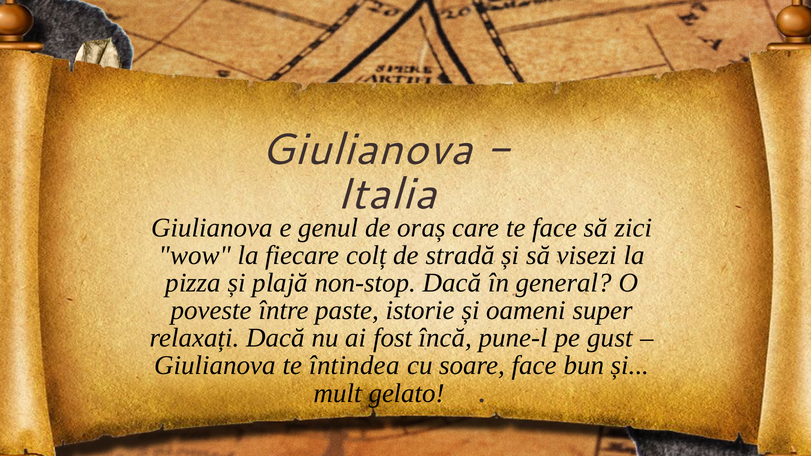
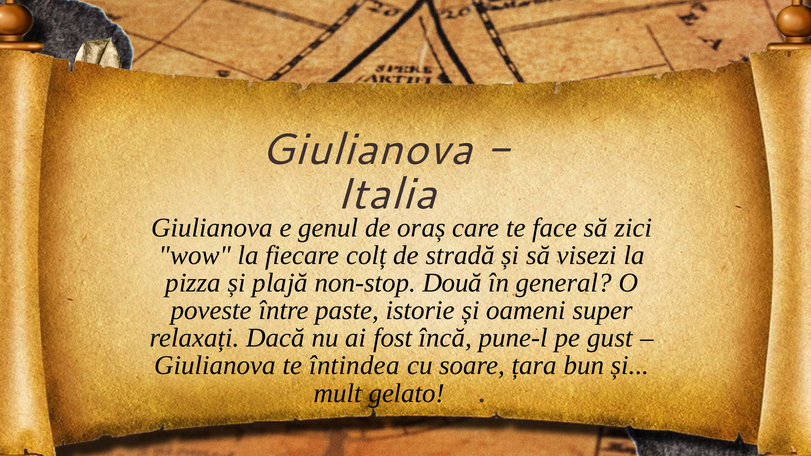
non-stop Dacă: Dacă -> Două (452, 283)
soare face: face -> țara (534, 366)
